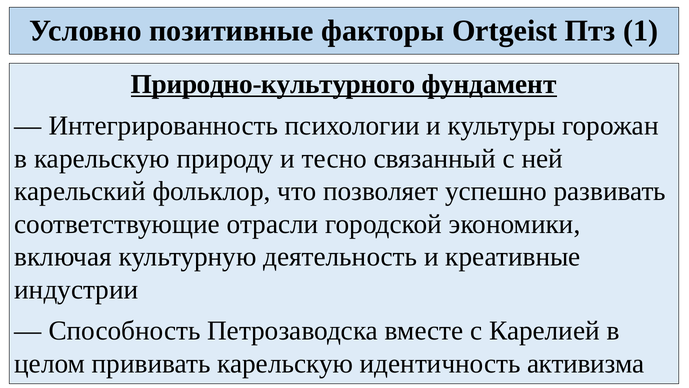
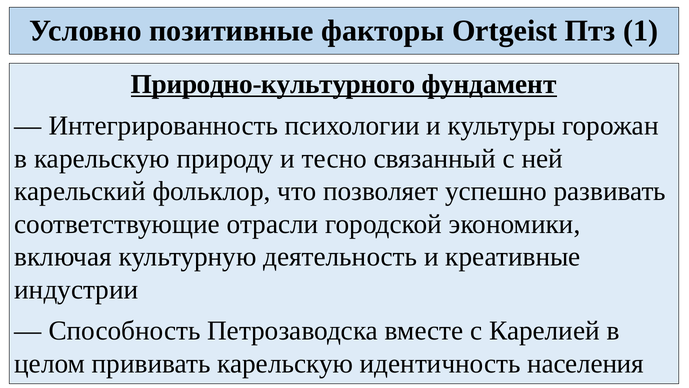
активизма: активизма -> населения (586, 363)
